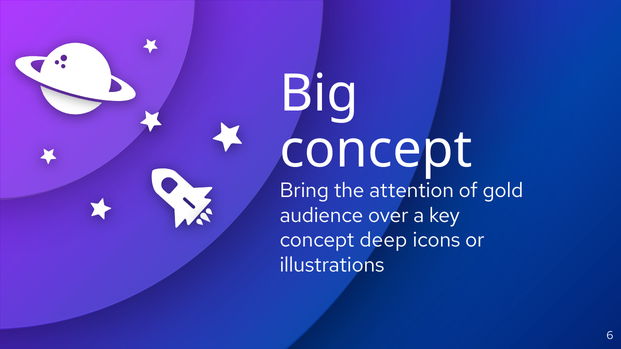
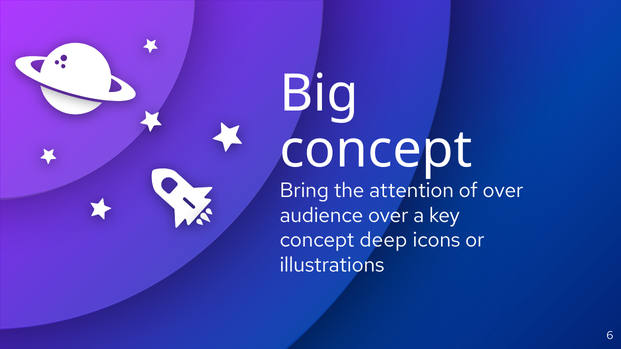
of gold: gold -> over (503, 191)
